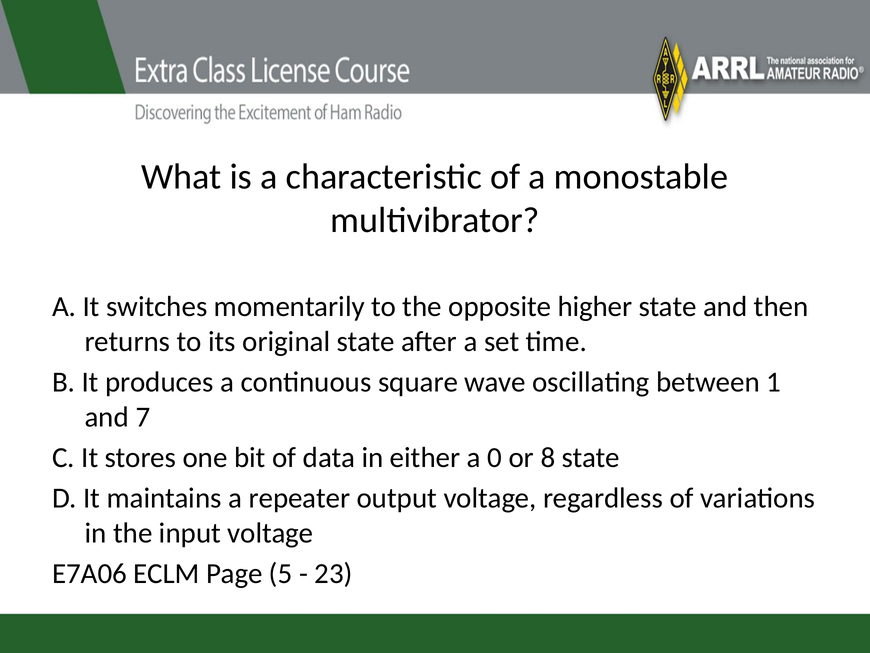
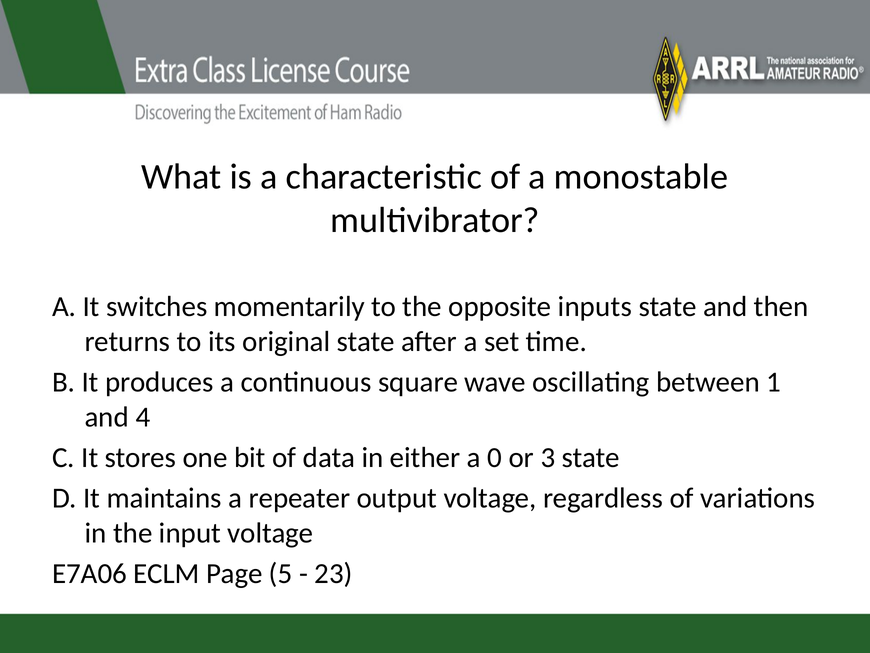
higher: higher -> inputs (595, 306)
7: 7 -> 4 (143, 417)
8: 8 -> 3 (548, 457)
